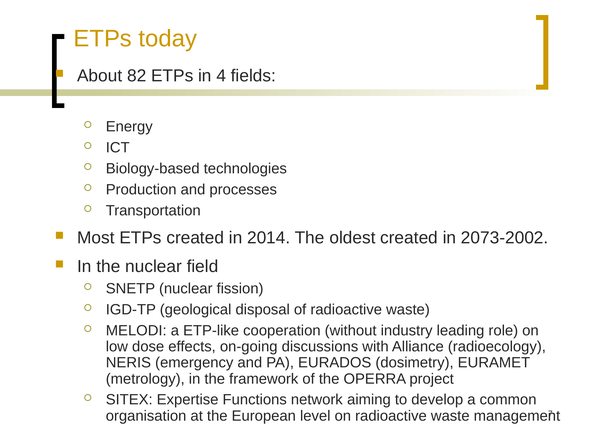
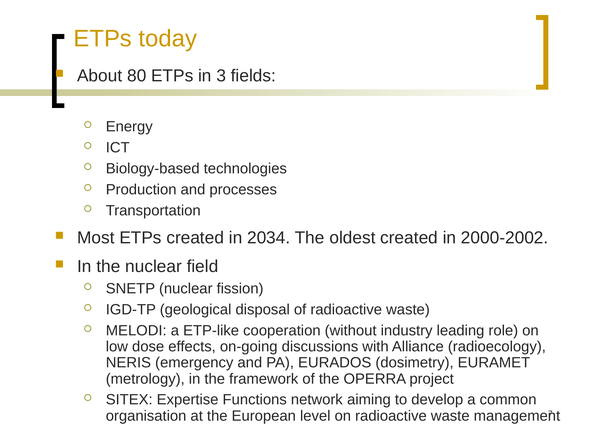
82: 82 -> 80 (137, 76)
4: 4 -> 3 (221, 76)
2014: 2014 -> 2034 (269, 238)
2073-2002: 2073-2002 -> 2000-2002 (505, 238)
